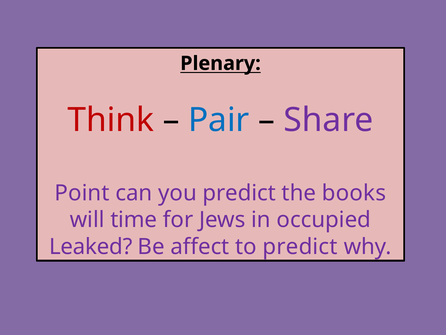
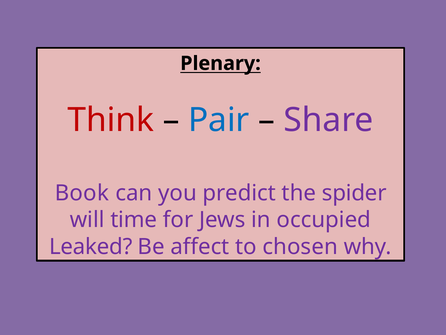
Point: Point -> Book (82, 193)
books: books -> spider (354, 193)
to predict: predict -> chosen (300, 246)
